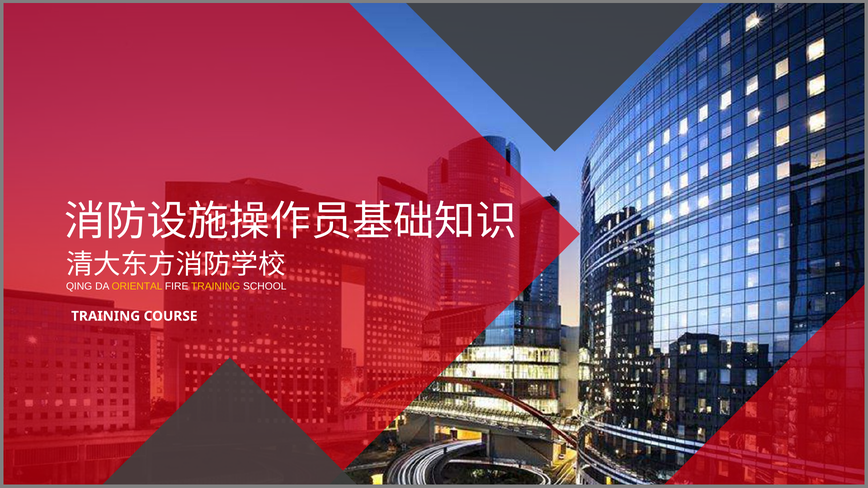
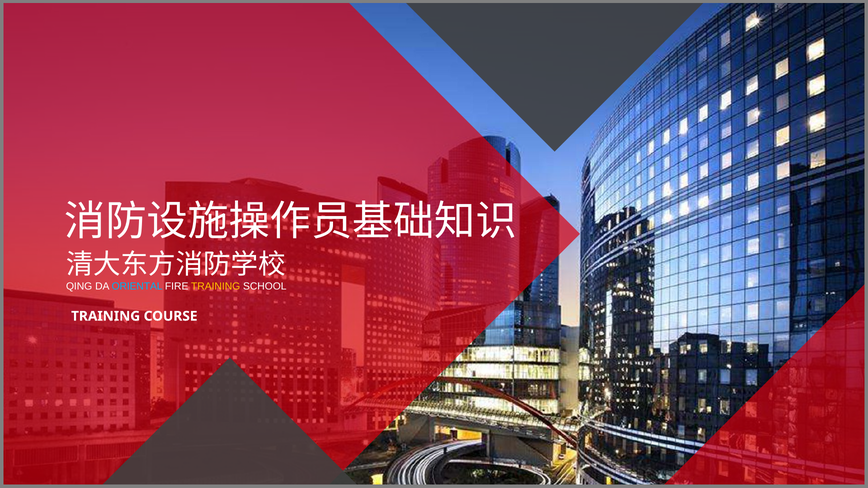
ORIENTAL colour: yellow -> light blue (137, 286)
